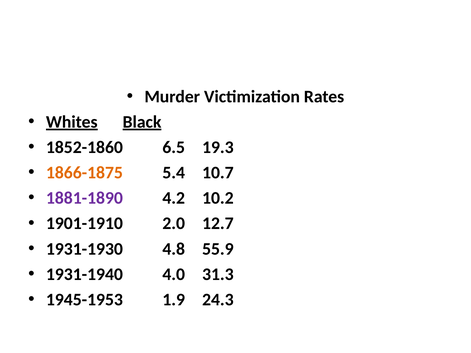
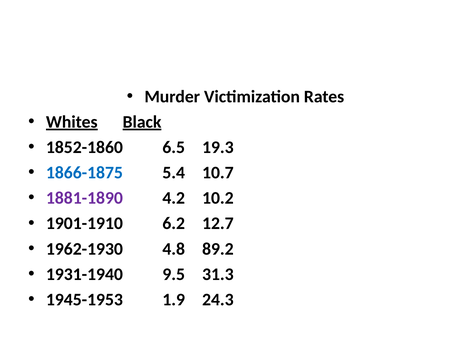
1866-1875 colour: orange -> blue (84, 173)
2.0: 2.0 -> 6.2 (174, 224)
1931-1930: 1931-1930 -> 1962-1930 (84, 249)
55.9: 55.9 -> 89.2 (218, 249)
4.0: 4.0 -> 9.5 (174, 274)
